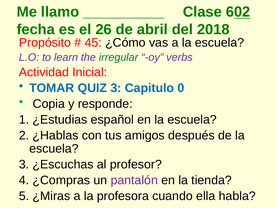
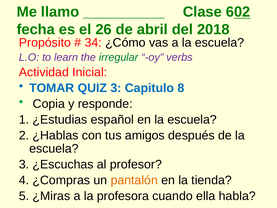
45: 45 -> 34 (93, 43)
0: 0 -> 8 (181, 88)
pantalón colour: purple -> orange (134, 180)
